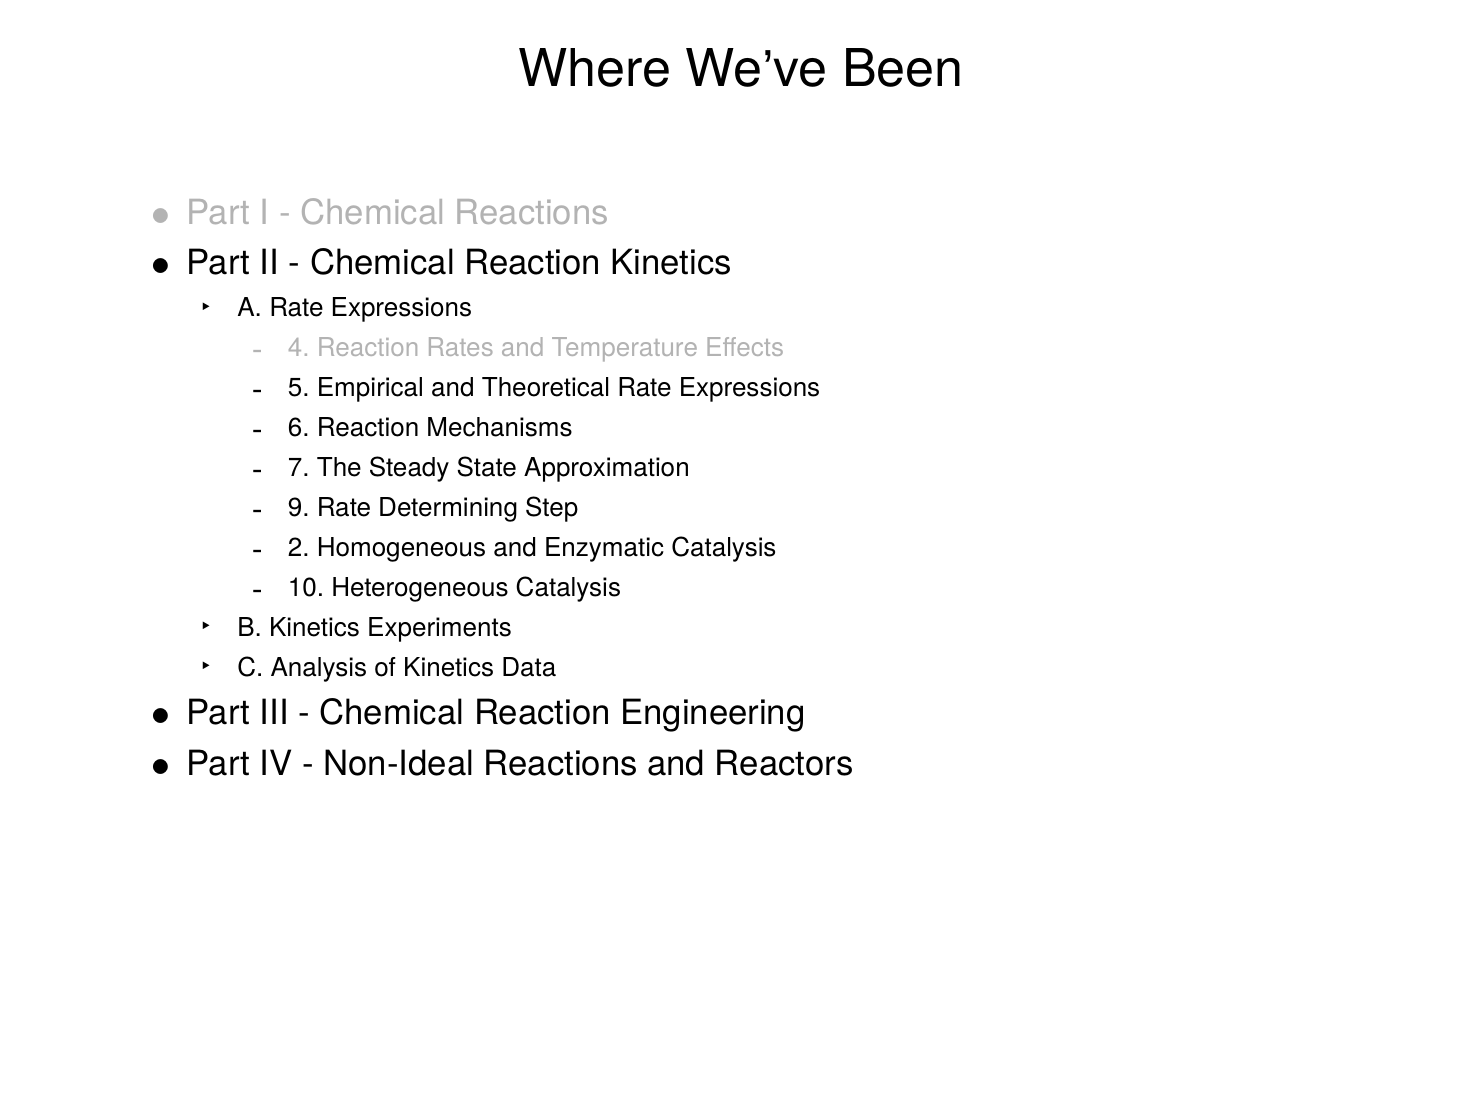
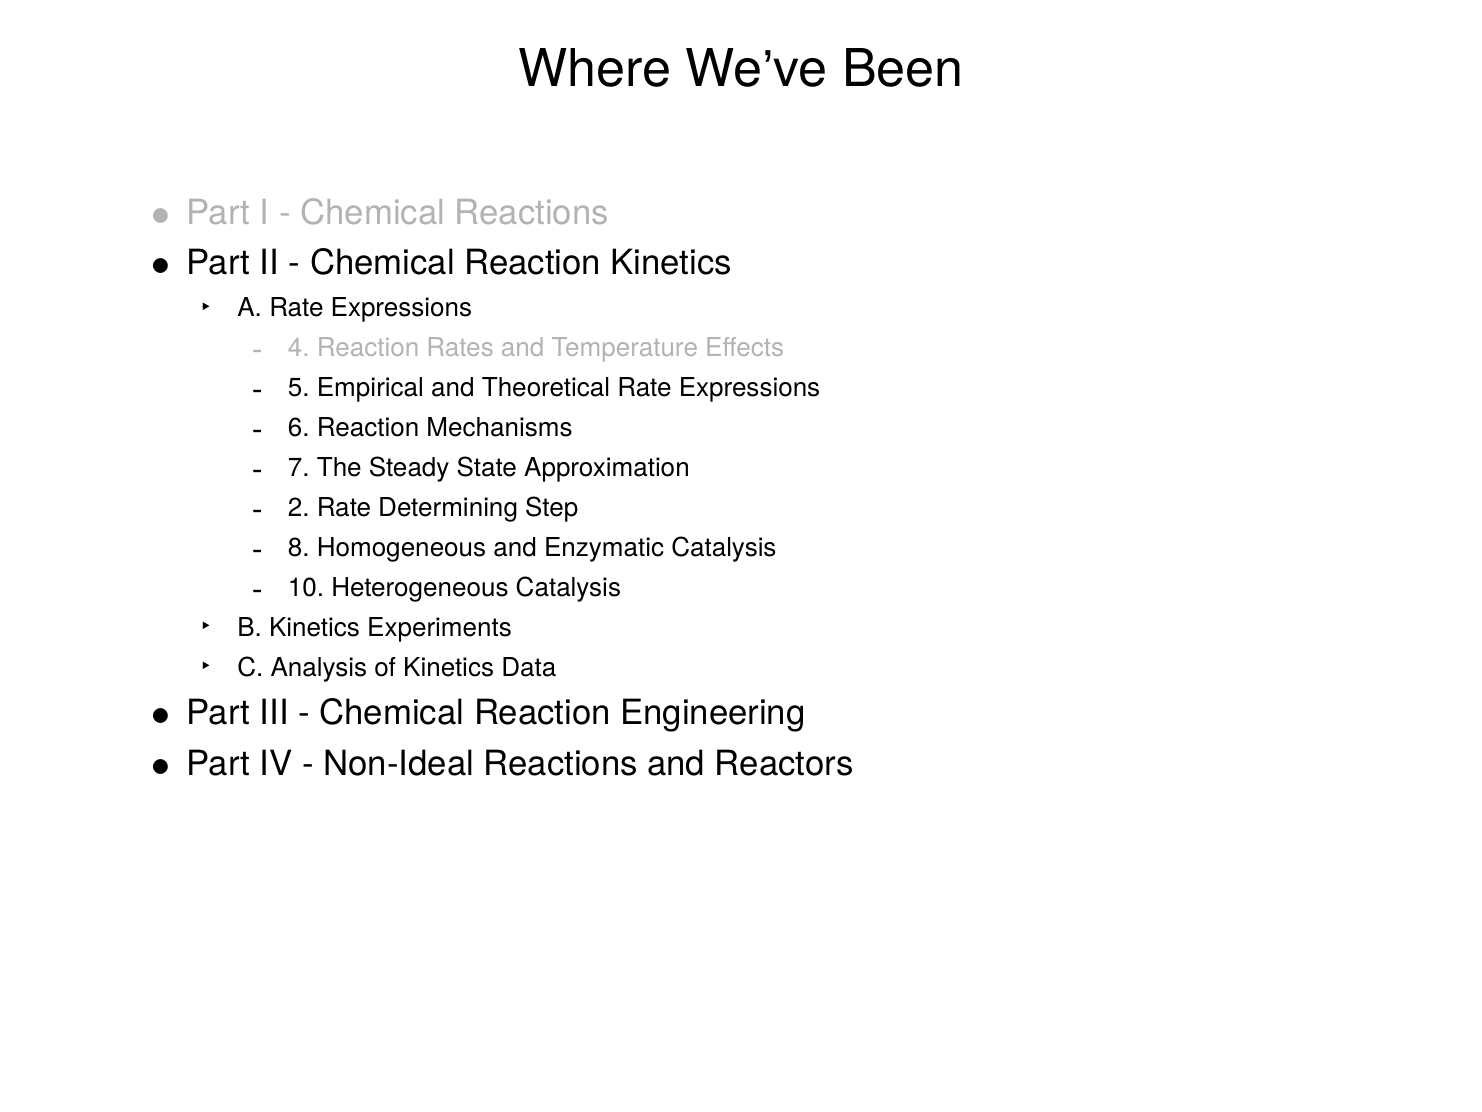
9: 9 -> 2 (299, 508)
2: 2 -> 8 (299, 548)
